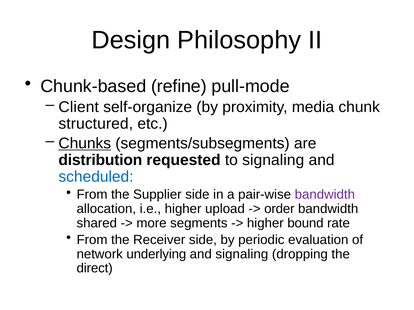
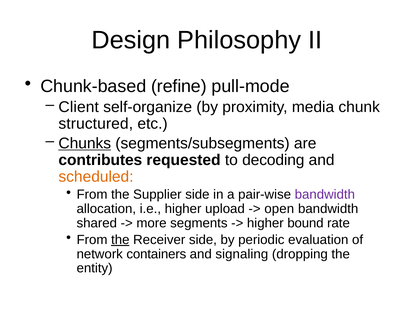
distribution: distribution -> contributes (100, 160)
to signaling: signaling -> decoding (273, 160)
scheduled colour: blue -> orange (96, 177)
order: order -> open (279, 209)
the underline: none -> present (120, 240)
underlying: underlying -> containers (156, 254)
direct: direct -> entity (95, 269)
